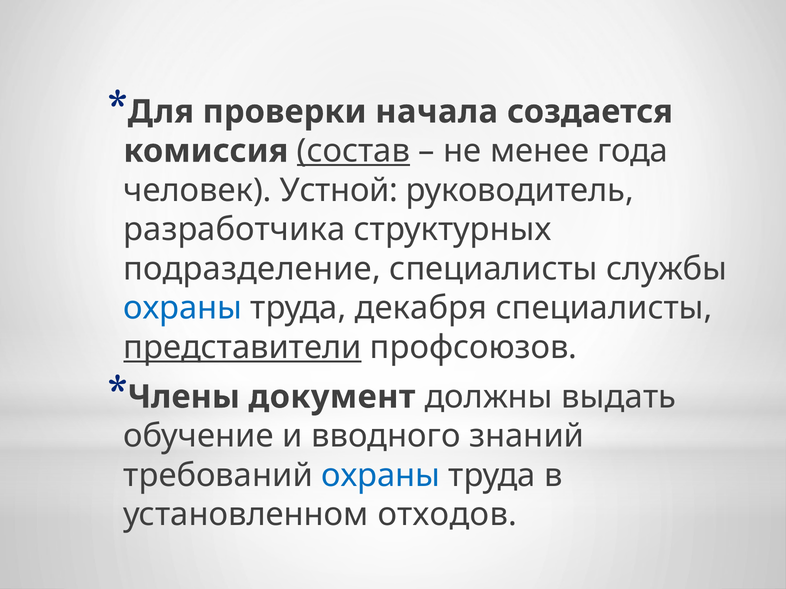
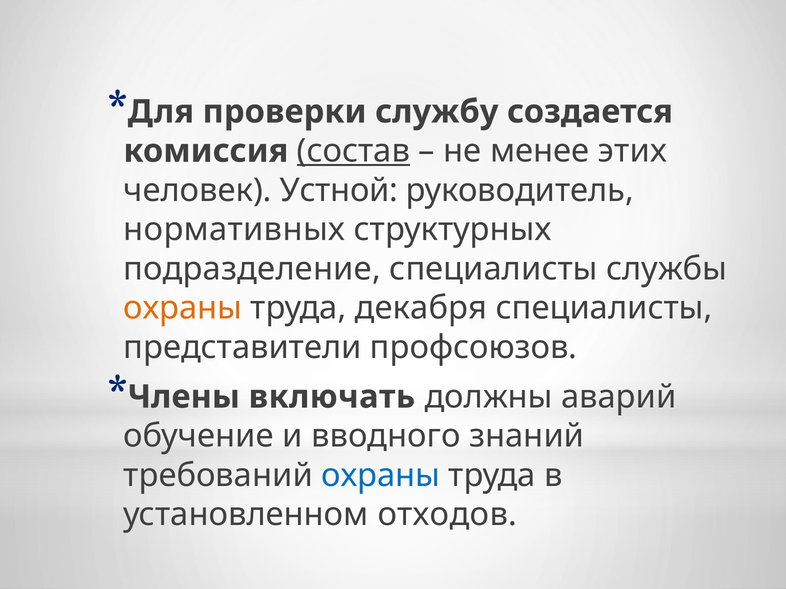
начала: начала -> службу (437, 112)
года: года -> этих (632, 151)
разработчика: разработчика -> нормативных (234, 230)
охраны colour: blue -> orange (183, 308)
представители underline: present -> none (242, 348)
документ: документ -> включать (332, 397)
выдать: выдать -> аварий (619, 397)
